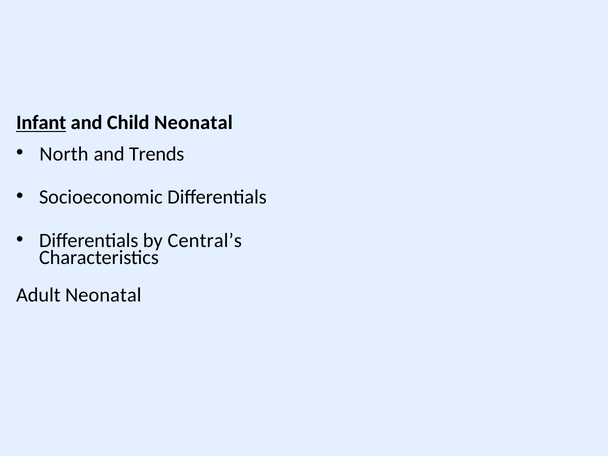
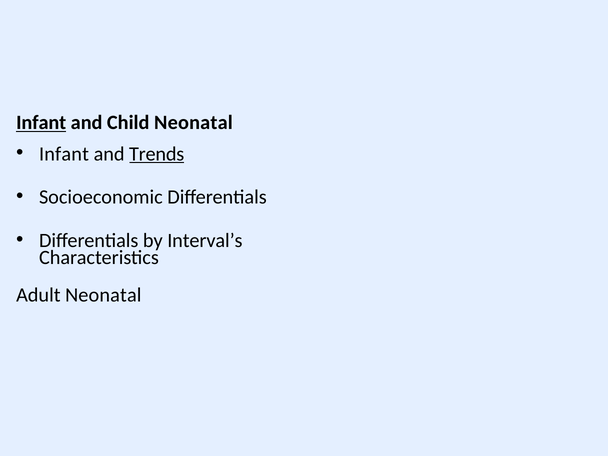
North: North -> Infant (64, 154)
Trends underline: none -> present (157, 154)
Central’s: Central’s -> Interval’s (205, 241)
